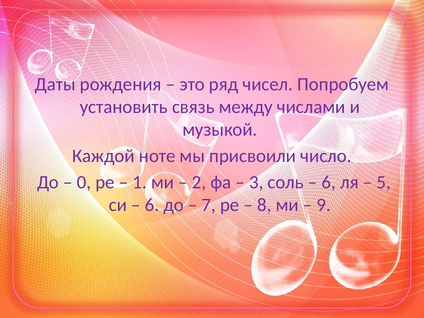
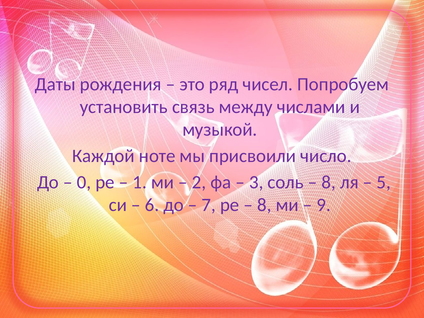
6: 6 -> 8 (329, 182)
